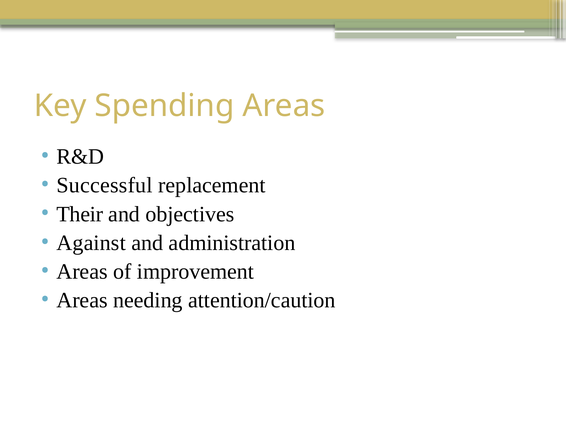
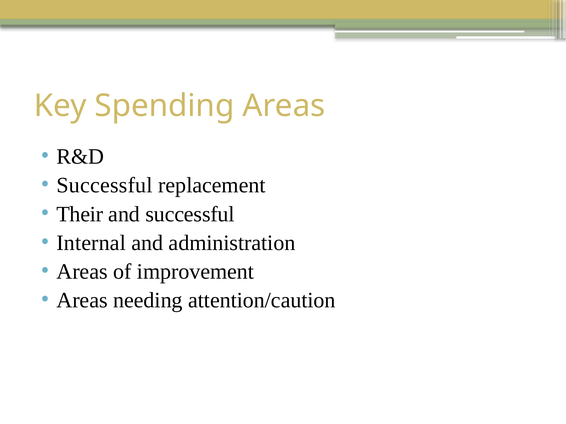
and objectives: objectives -> successful (190, 214)
Against: Against -> Internal (91, 243)
